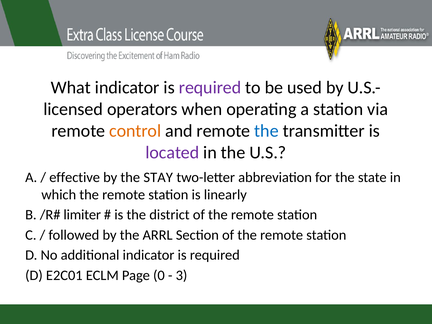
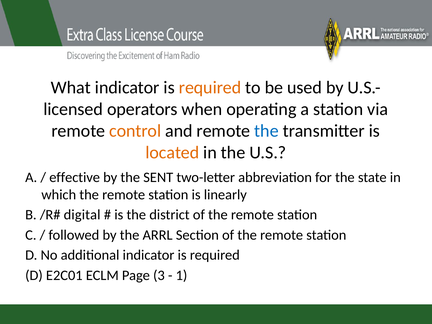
required colour: purple -> orange (210, 88)
located colour: purple -> orange (172, 152)
STAY: STAY -> SENT (158, 177)
limiter: limiter -> digital (82, 215)
0: 0 -> 3 (159, 275)
3: 3 -> 1 (182, 275)
